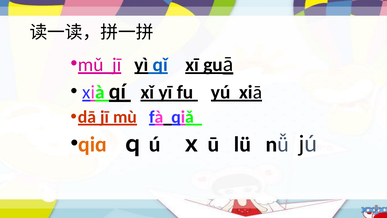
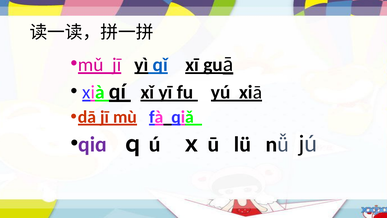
qiɑ colour: orange -> purple (93, 144)
